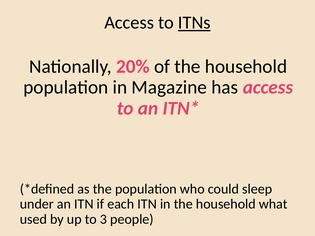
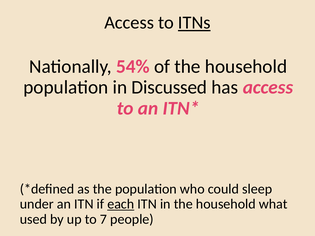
20%: 20% -> 54% (133, 67)
Magazine: Magazine -> Discussed (169, 87)
each underline: none -> present (121, 204)
3: 3 -> 7 (103, 219)
